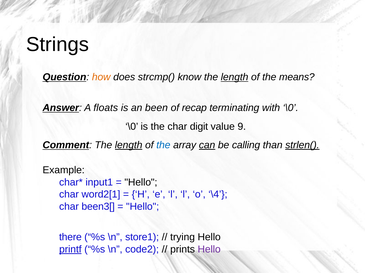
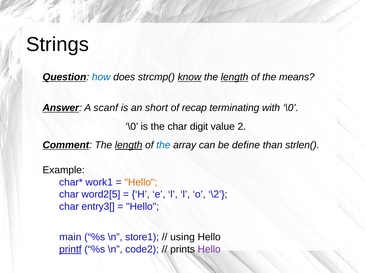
how colour: orange -> blue (101, 77)
know underline: none -> present (189, 77)
floats: floats -> scanf (106, 108)
been: been -> short (156, 108)
9: 9 -> 2 (242, 127)
can underline: present -> none (207, 145)
calling: calling -> define (246, 145)
strlen( underline: present -> none (302, 145)
input1: input1 -> work1 (99, 183)
Hello colour: black -> orange (141, 183)
word2[1: word2[1 -> word2[5 (101, 195)
\4: \4 -> \2 (218, 195)
been3[: been3[ -> entry3[ (98, 207)
there: there -> main (70, 238)
trying: trying -> using (183, 238)
